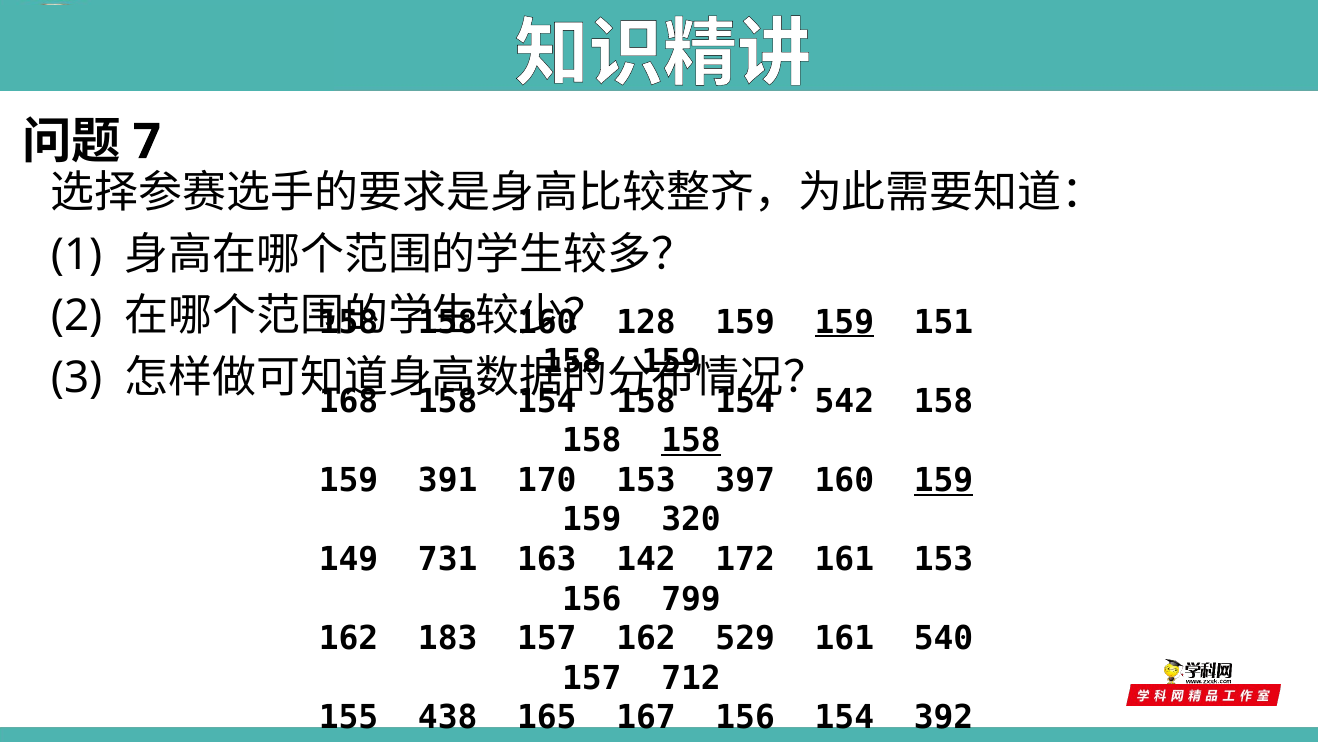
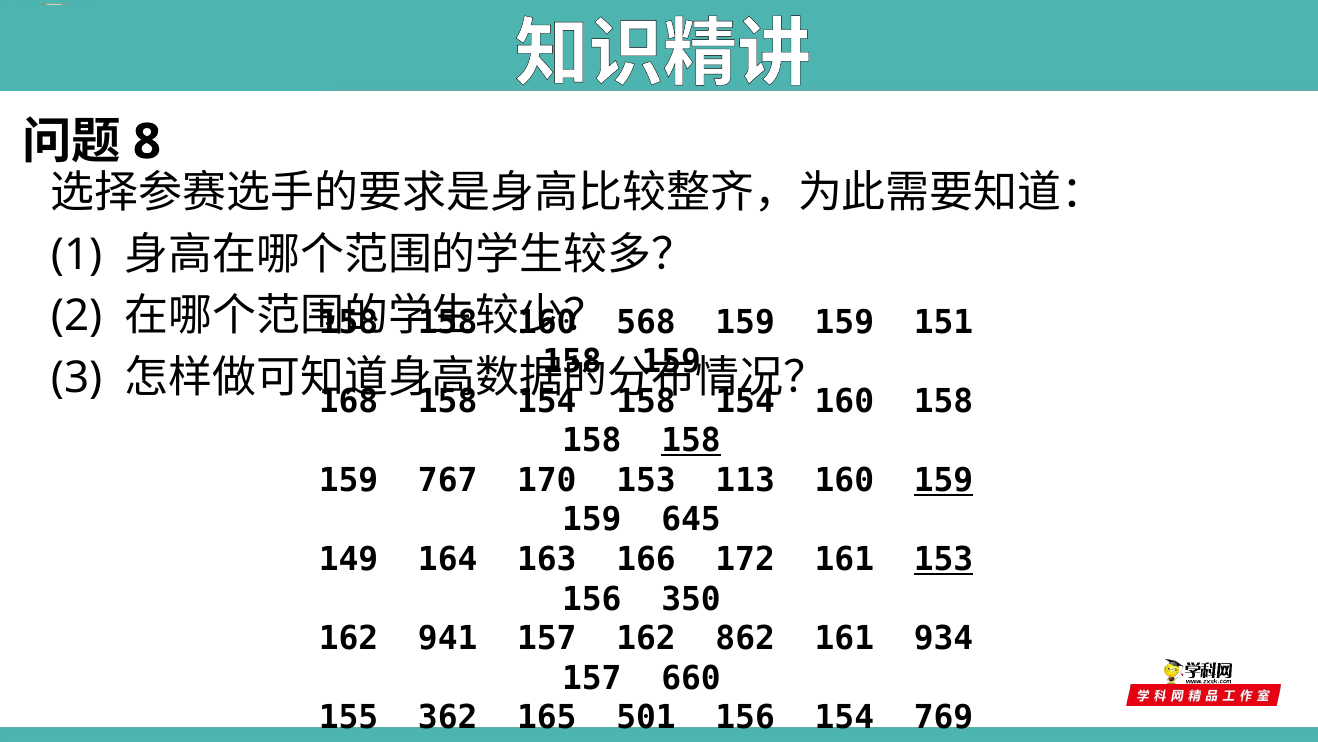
7: 7 -> 8 (147, 142)
128: 128 -> 568 (646, 322)
159 underline: present -> none (844, 322)
542: 542 -> 160 (844, 401)
391: 391 -> 767 (448, 480)
397: 397 -> 113 (745, 480)
320: 320 -> 645 (691, 520)
149 731: 731 -> 164 (448, 559)
142: 142 -> 166 (646, 559)
153 underline: none -> present (944, 559)
799: 799 -> 350 (691, 599)
183: 183 -> 941 (448, 638)
529: 529 -> 862 (745, 638)
540: 540 -> 934 (944, 638)
712: 712 -> 660 (691, 678)
438: 438 -> 362 (448, 717)
167: 167 -> 501 (646, 717)
392: 392 -> 769 (944, 717)
